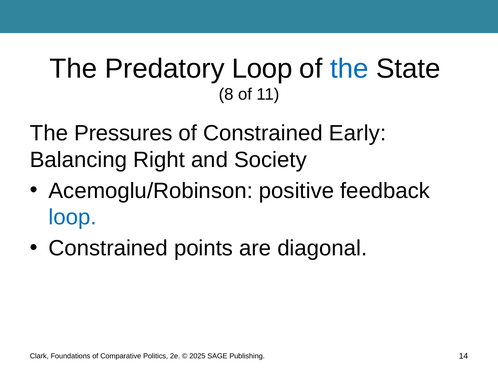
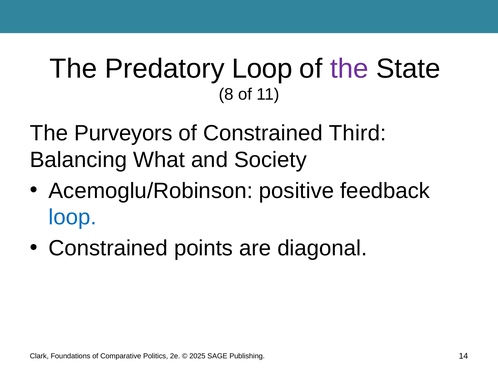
the colour: blue -> purple (349, 69)
Pressures: Pressures -> Purveyors (123, 134)
Early: Early -> Third (358, 134)
Right: Right -> What (159, 160)
